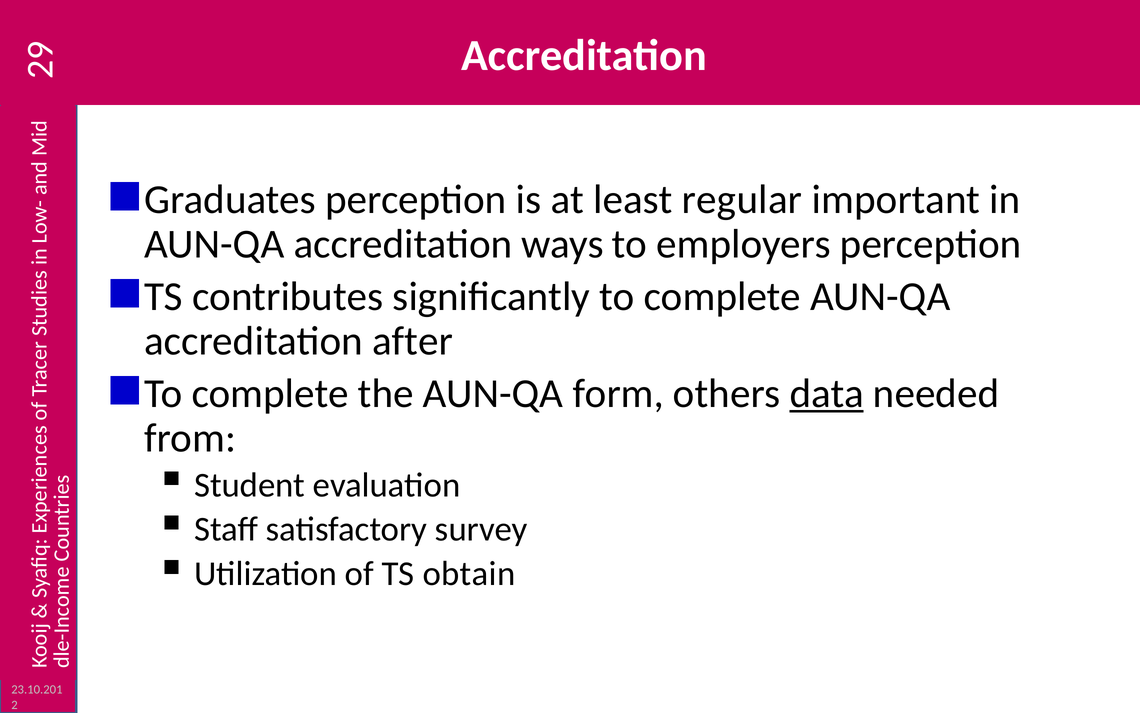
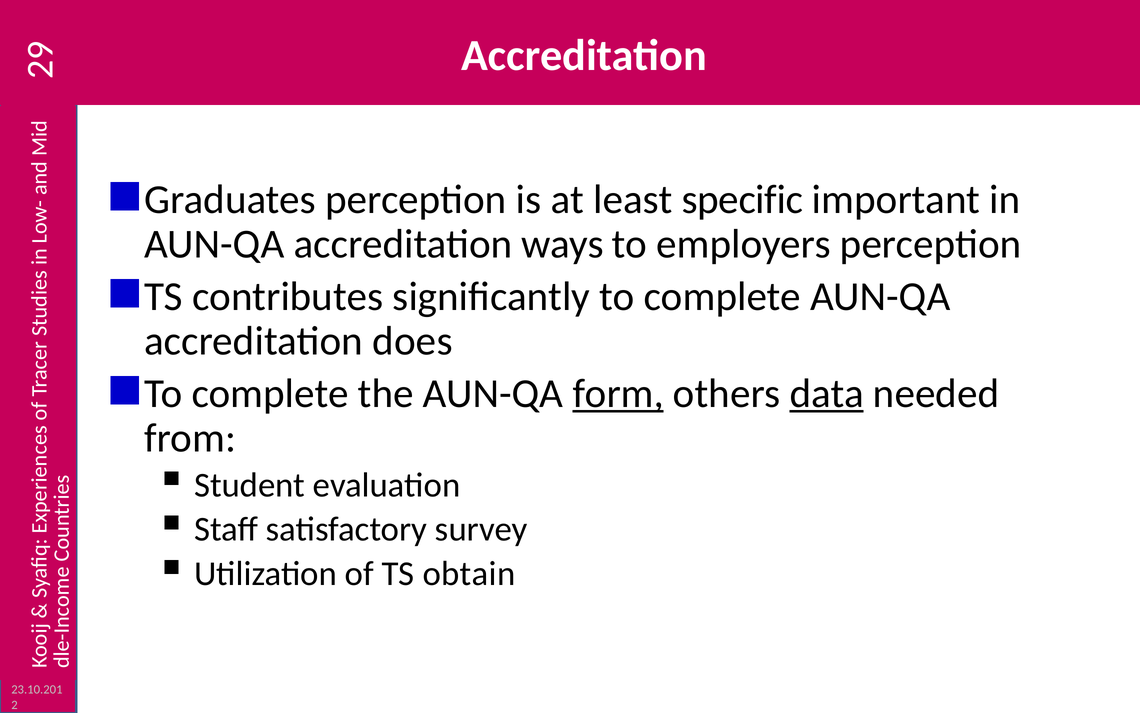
regular: regular -> specific (742, 200)
after: after -> does (413, 341)
form underline: none -> present (618, 393)
